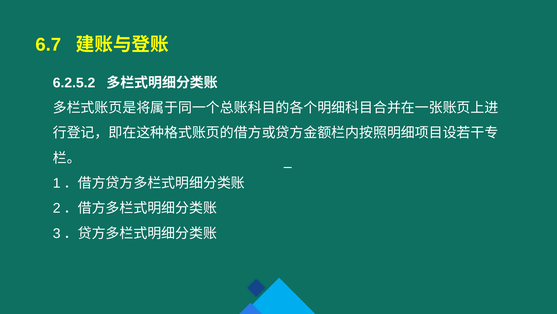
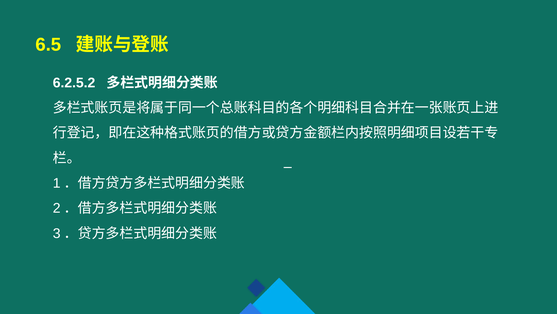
6.7: 6.7 -> 6.5 (48, 44)
